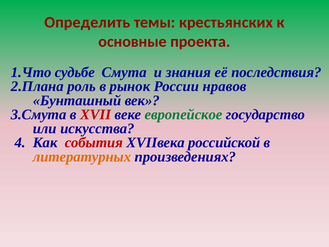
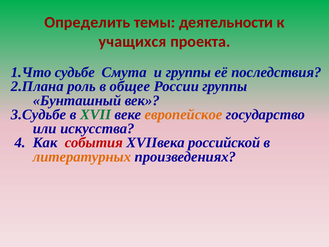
крестьянских: крестьянских -> деятельности (226, 22)
основные: основные -> учащихся (133, 41)
и знания: знания -> группы (188, 72)
рынок: рынок -> общее (130, 86)
России нравов: нравов -> группы (225, 86)
3.Смута: 3.Смута -> 3.Судьбе (39, 114)
XVII colour: red -> green (96, 114)
европейское colour: green -> orange (184, 114)
